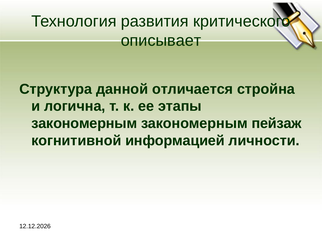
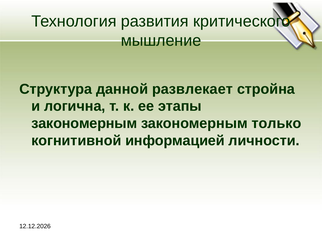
описывает: описывает -> мышление (161, 41)
отличается: отличается -> развлекает (192, 89)
пейзаж: пейзаж -> только (276, 123)
